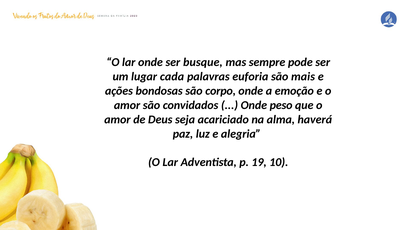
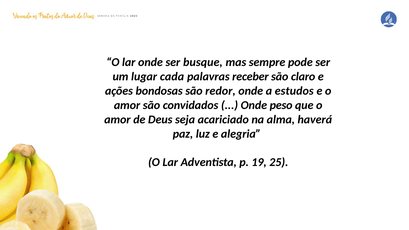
euforia: euforia -> receber (250, 76)
mais: mais -> claro (303, 76)
corpo: corpo -> redor (220, 91)
emoção: emoção -> estudos (294, 91)
10: 10 -> 25 (279, 162)
